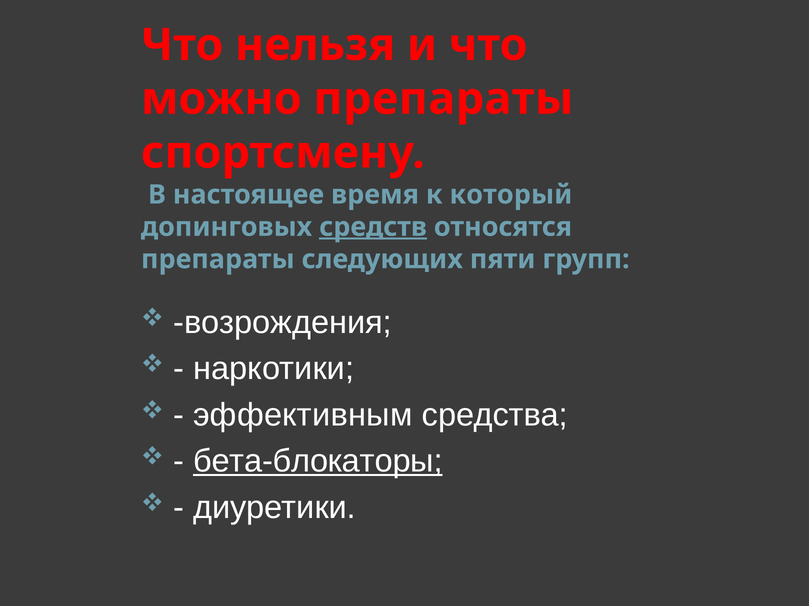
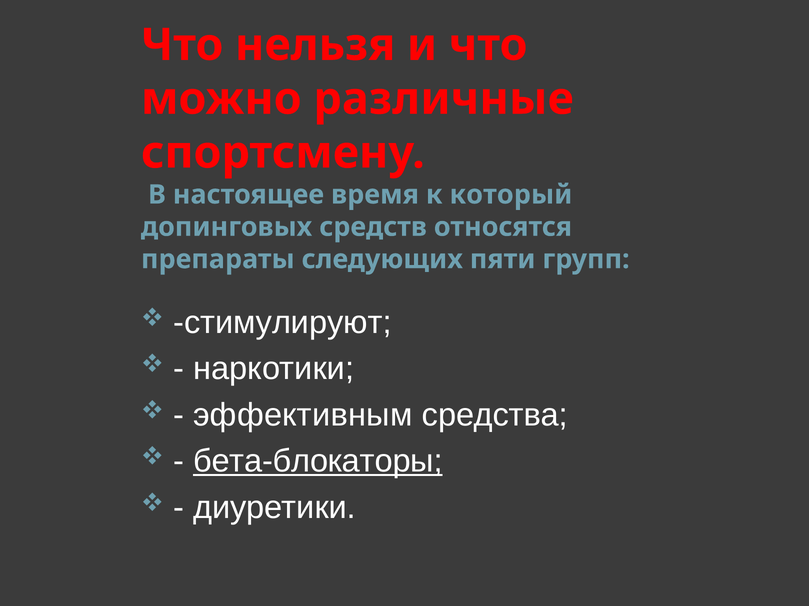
можно препараты: препараты -> различные (444, 99)
средств underline: present -> none (373, 227)
возрождения: возрождения -> стимулируют (283, 323)
